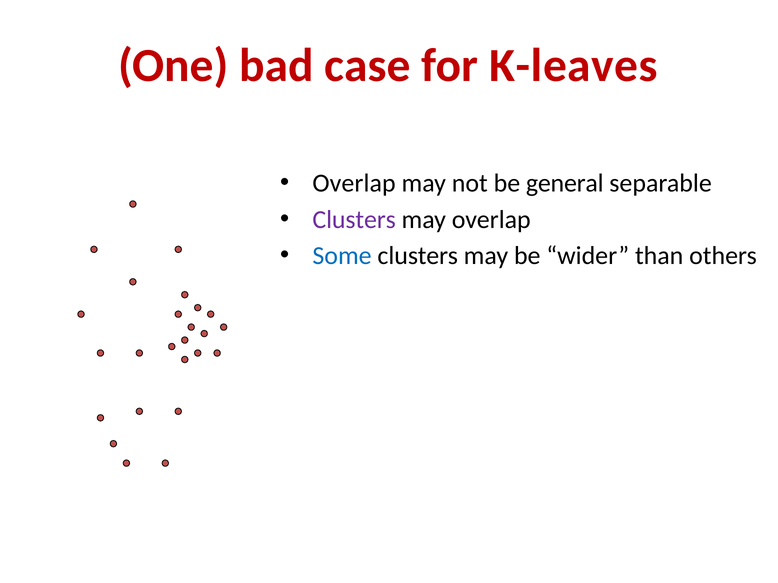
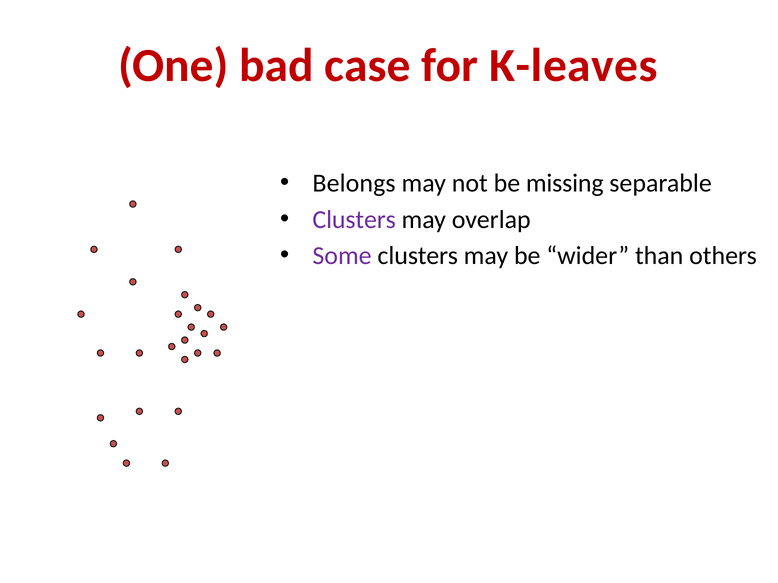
Overlap: Overlap -> Belongs (354, 183)
general: general -> missing (565, 183)
Some colour: blue -> purple (342, 256)
